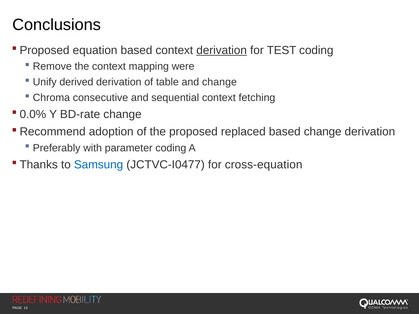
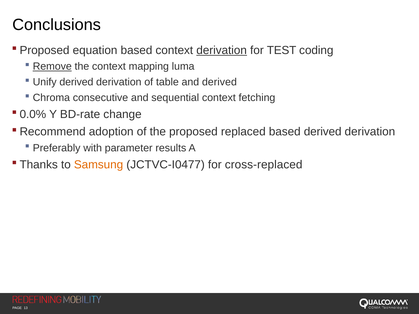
Remove underline: none -> present (52, 67)
were: were -> luma (183, 67)
and change: change -> derived (219, 82)
based change: change -> derived (323, 132)
parameter coding: coding -> results (171, 148)
Samsung colour: blue -> orange (99, 165)
cross-equation: cross-equation -> cross-replaced (264, 165)
